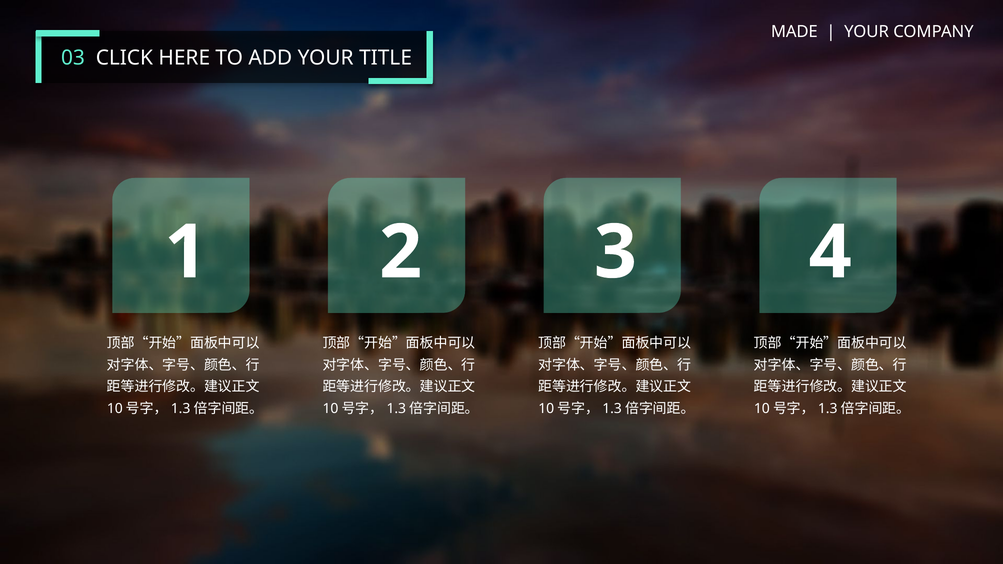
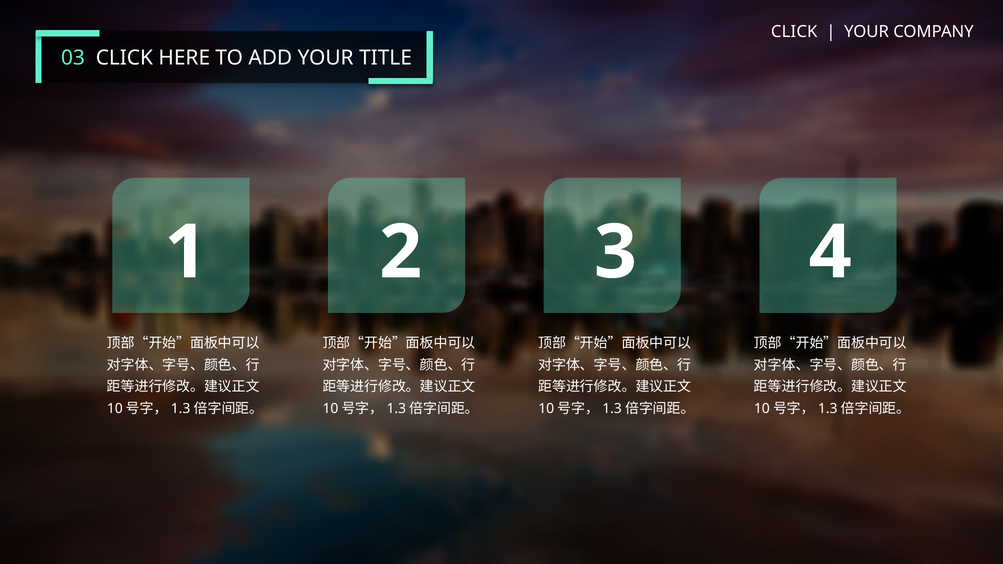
MADE: MADE -> CLICK (794, 32)
